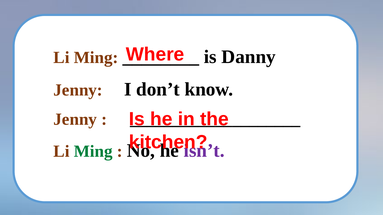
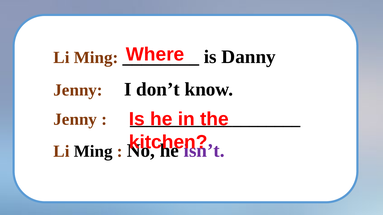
Ming colour: green -> black (93, 152)
